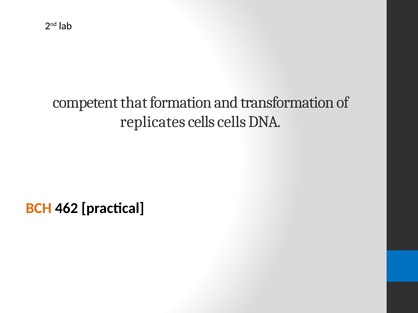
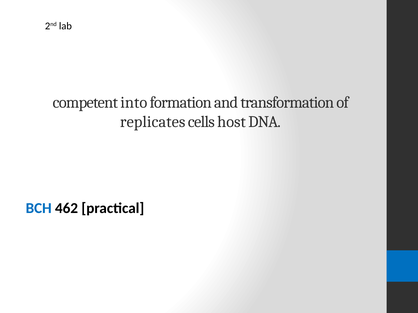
that: that -> into (134, 103)
cells cells: cells -> host (232, 122)
BCH colour: orange -> blue (39, 208)
